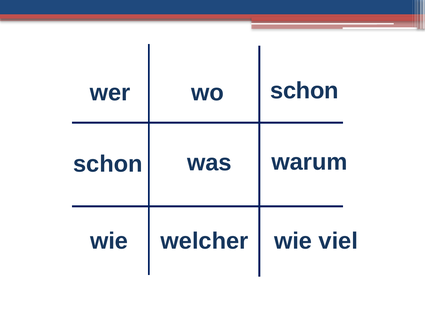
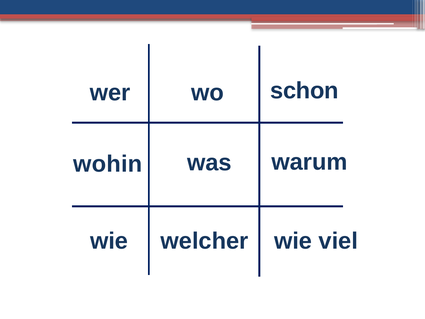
schon: schon -> wohin (108, 164)
